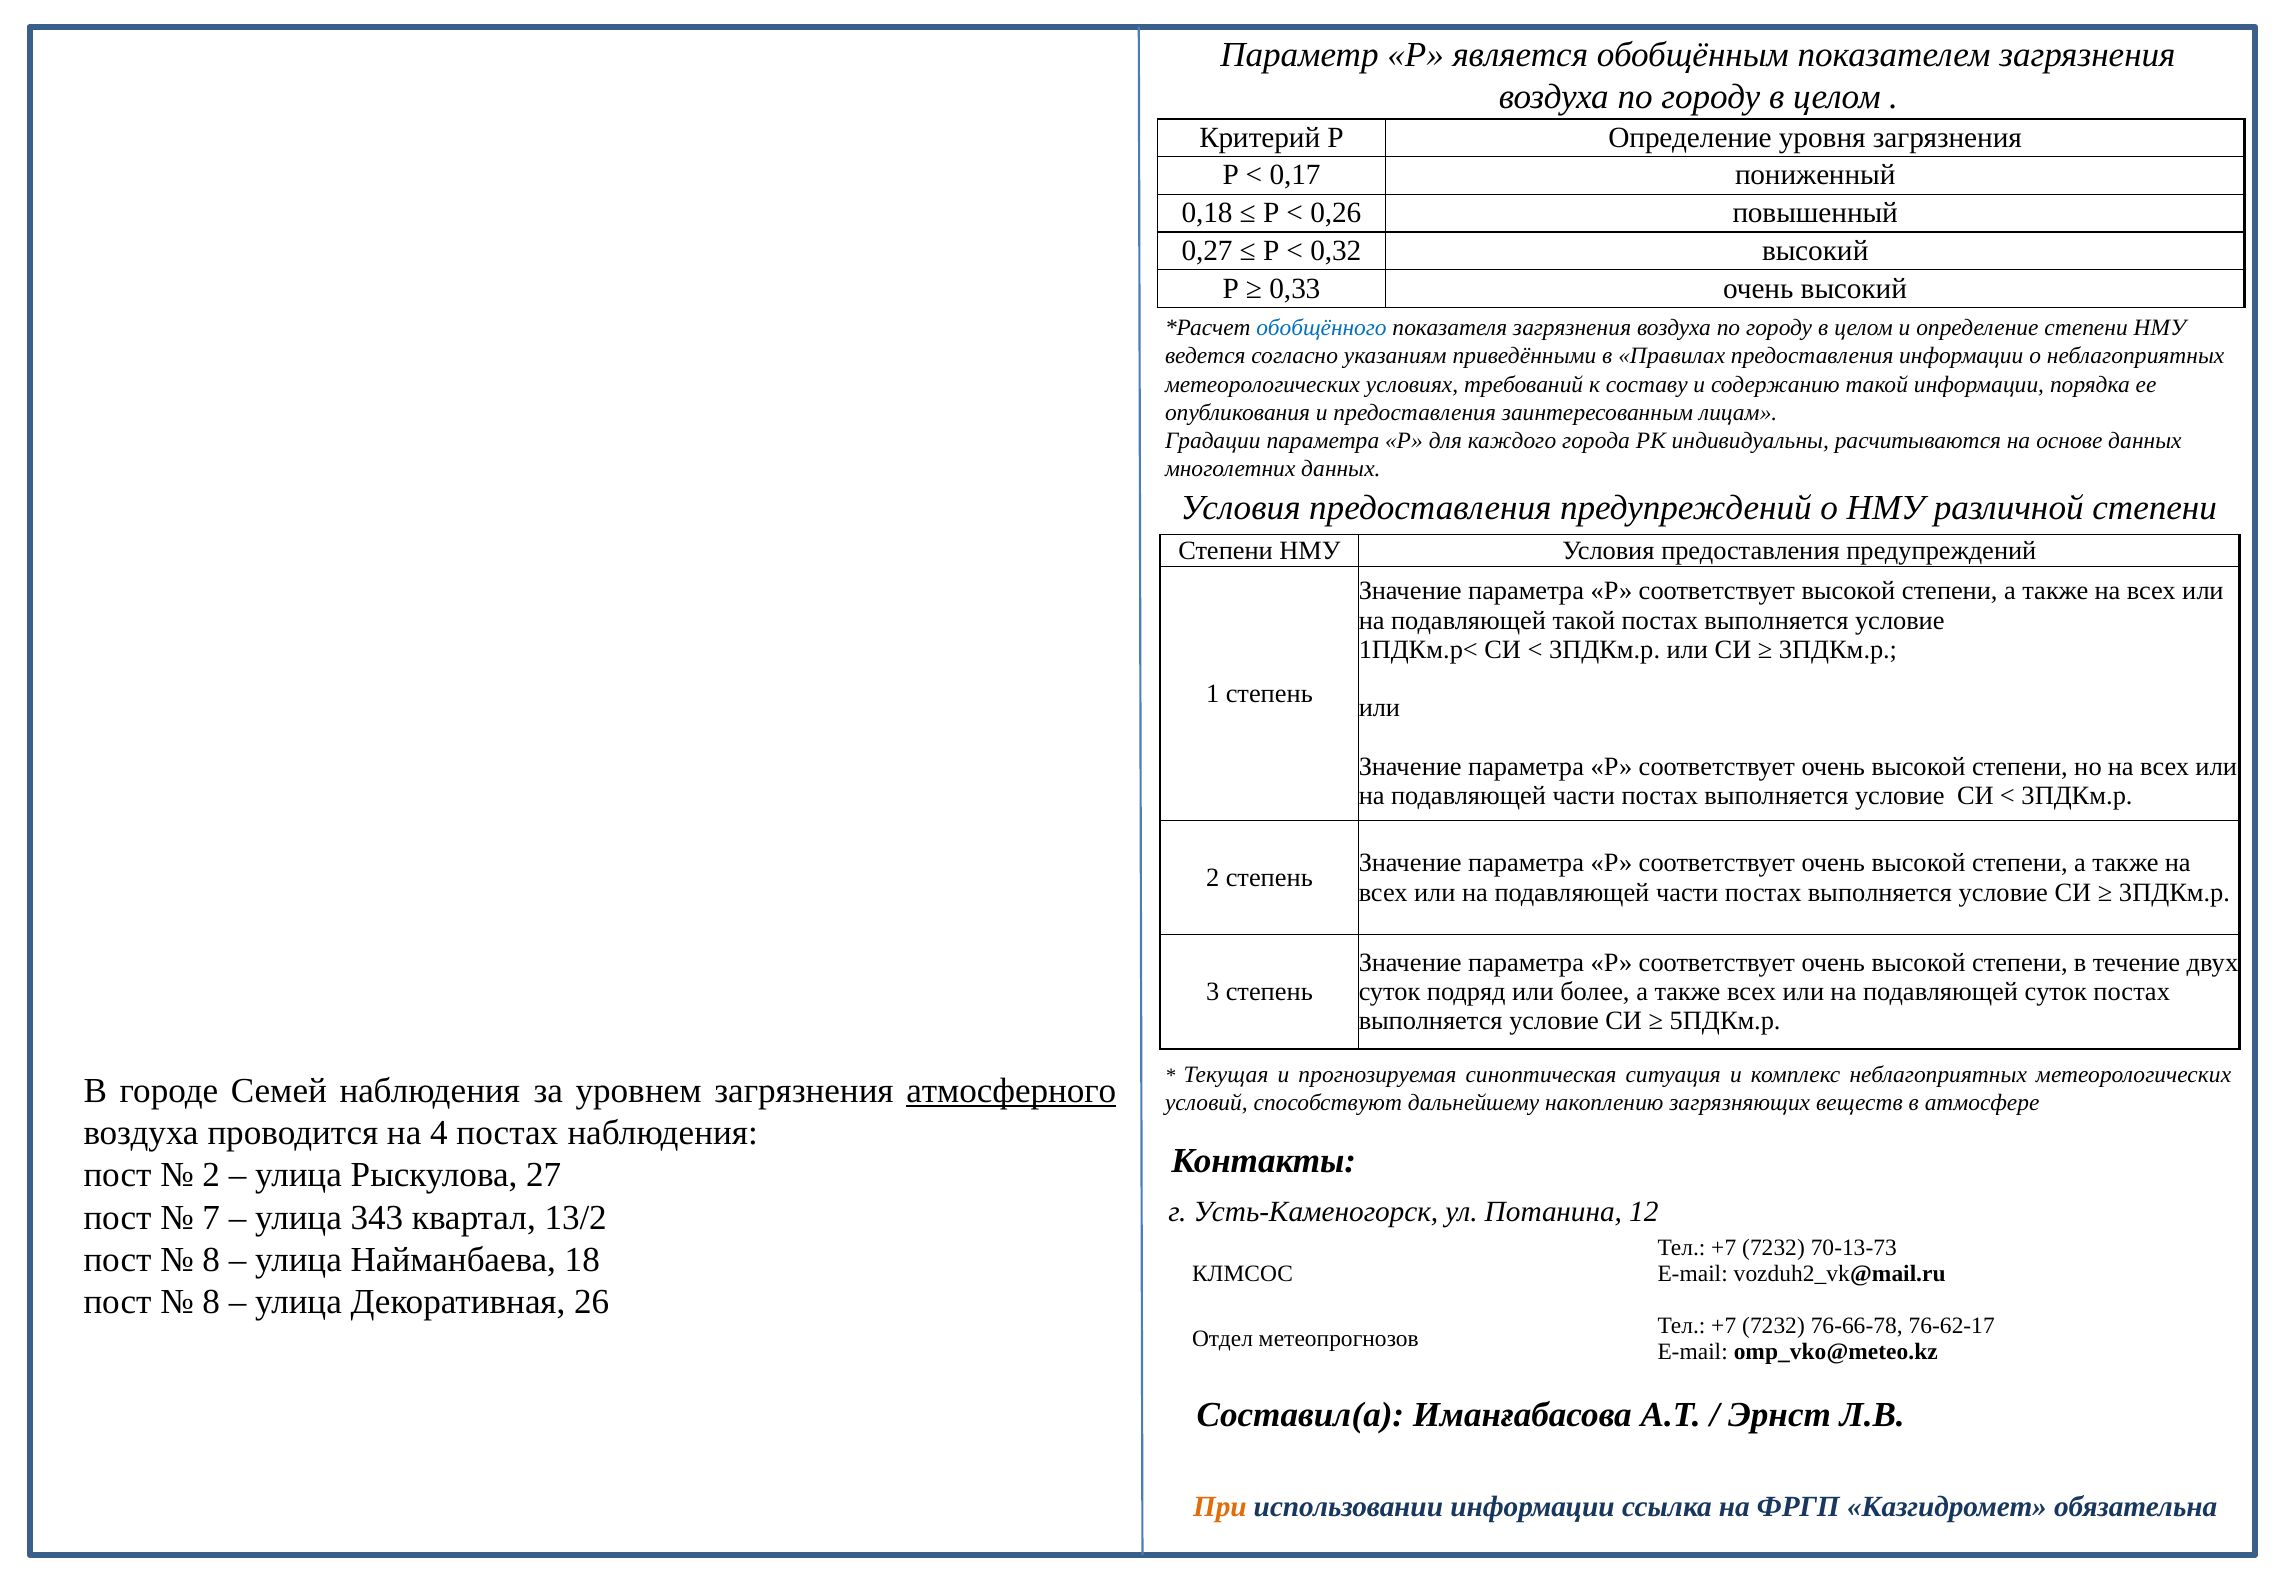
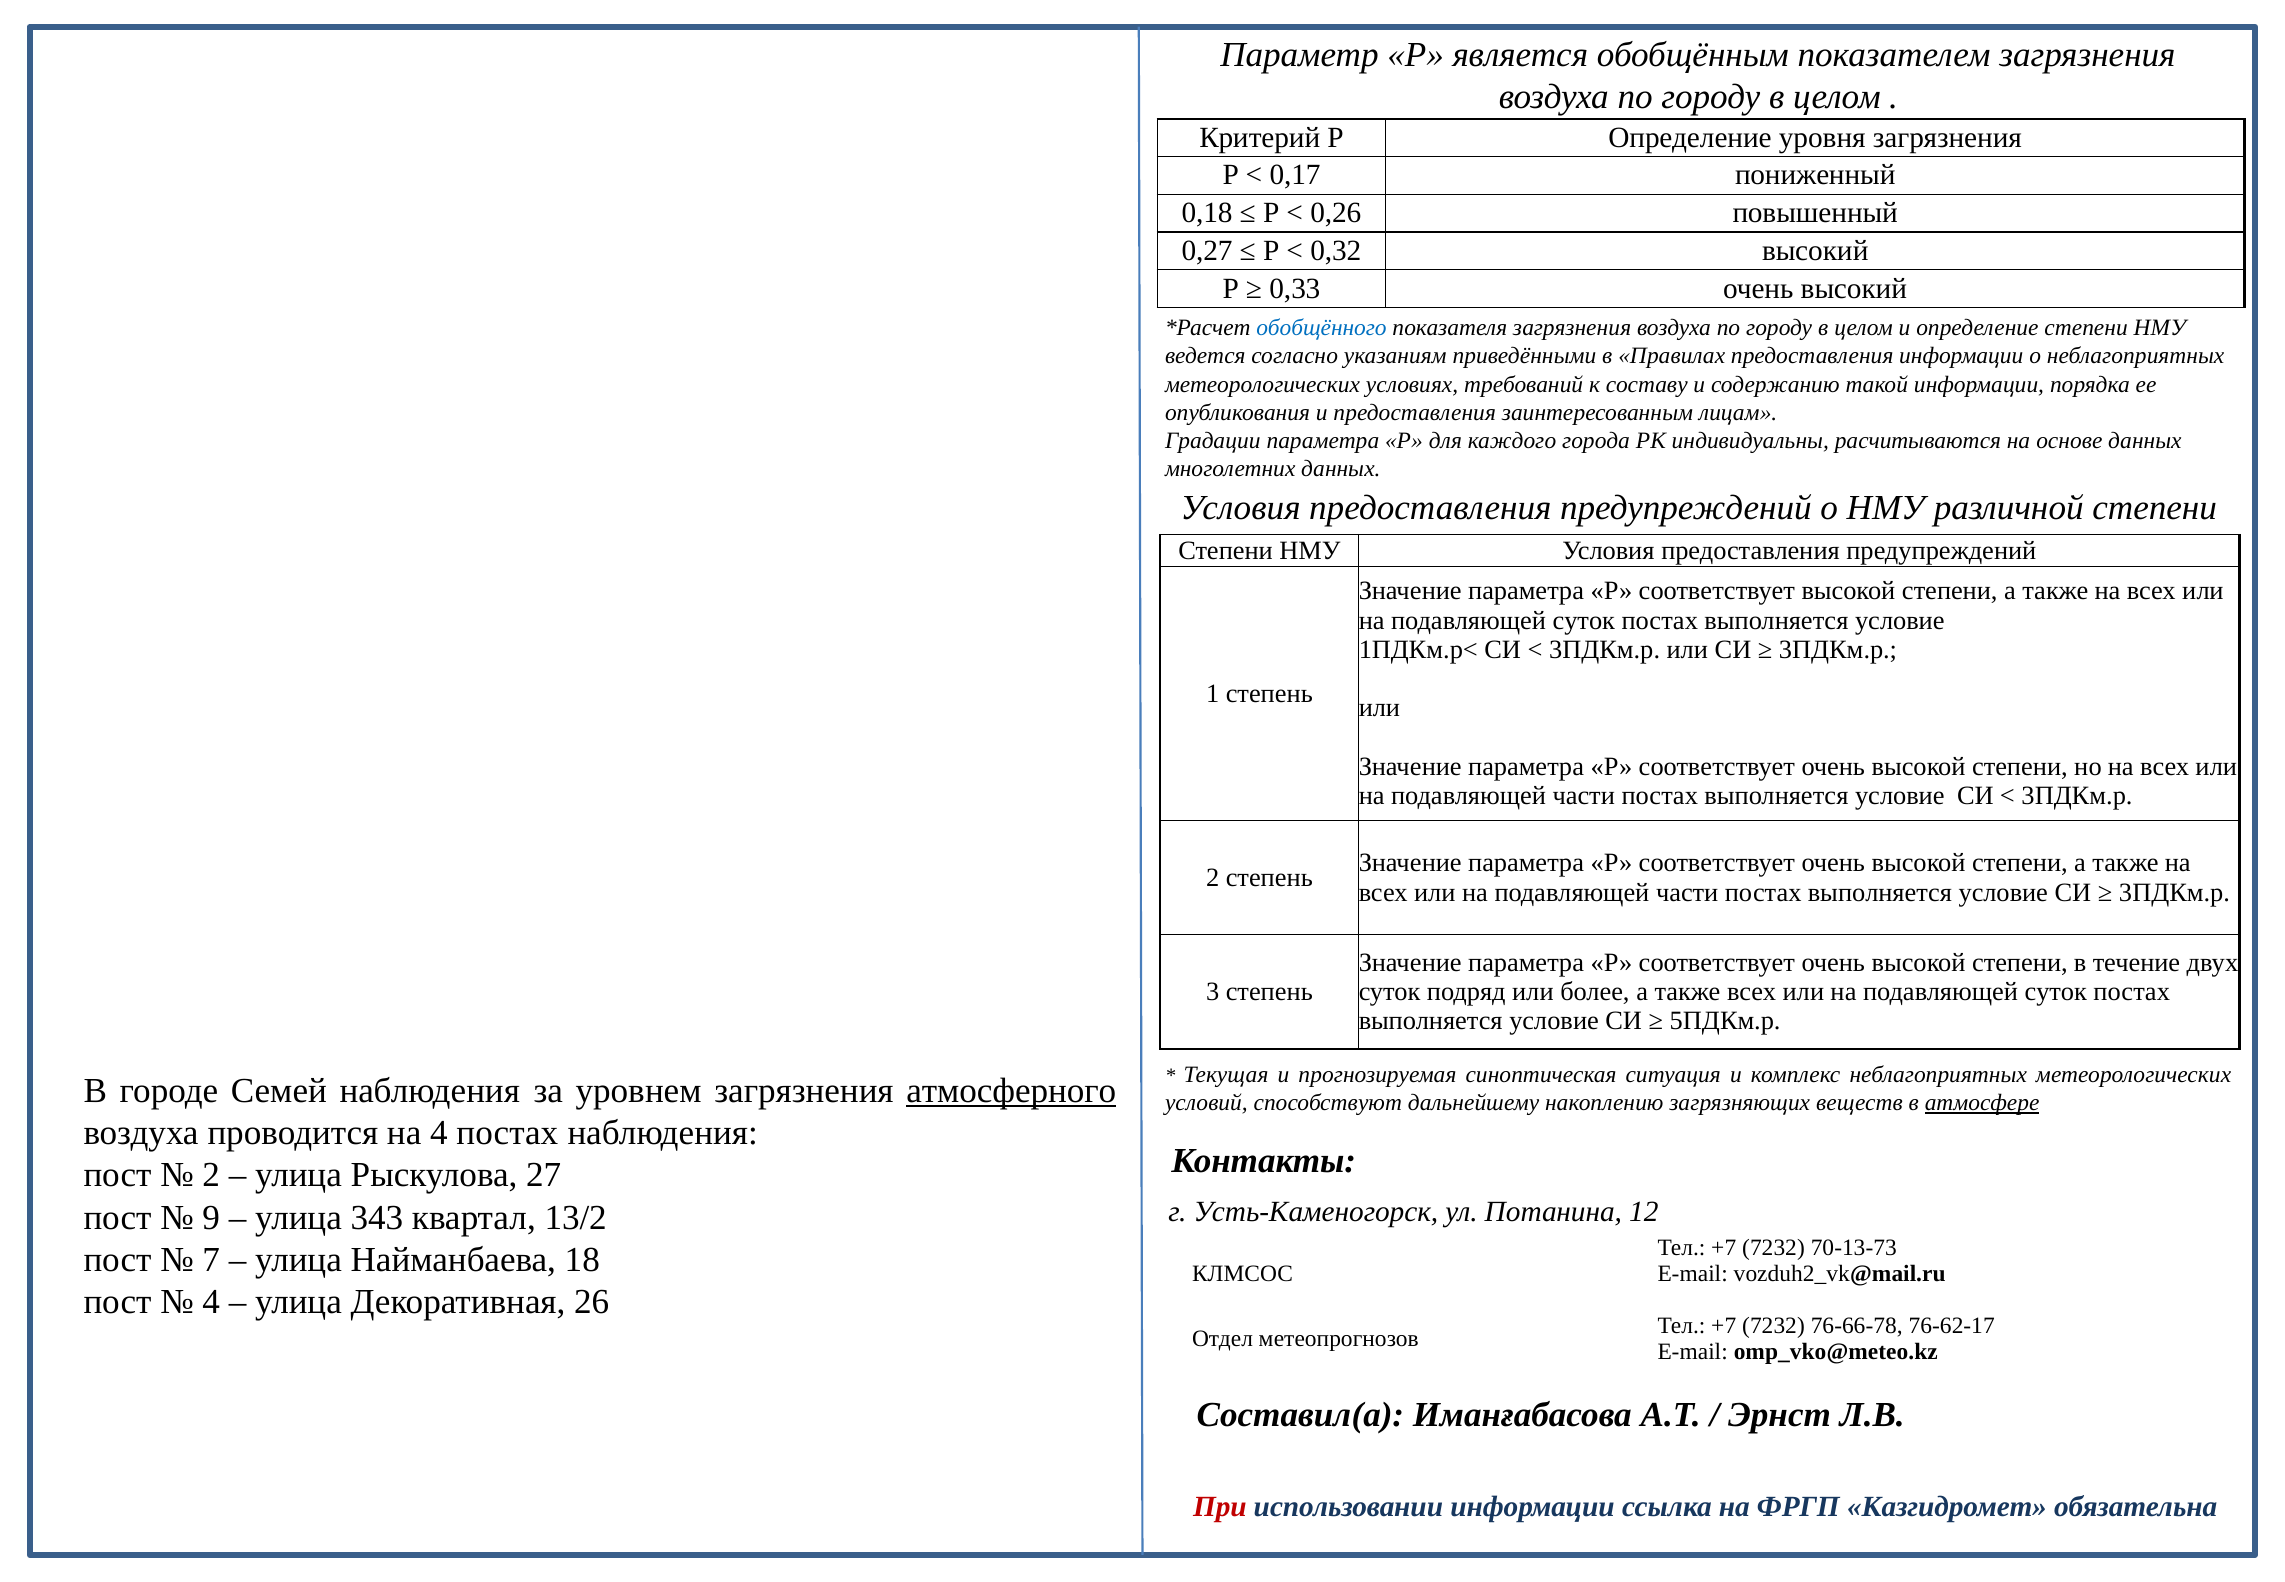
такой: такой -> суток (1584, 620)
атмосфере underline: none -> present (1982, 1103)
7: 7 -> 9 (211, 1217)
8: 8 -> 7 (211, 1260)
8: 8 -> 4 (211, 1302)
При colour: orange -> red (1220, 1506)
